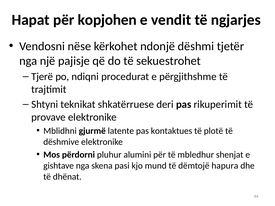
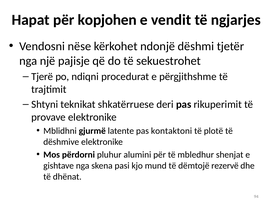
kontaktues: kontaktues -> kontaktoni (171, 131)
hapura: hapura -> rezervë (225, 166)
